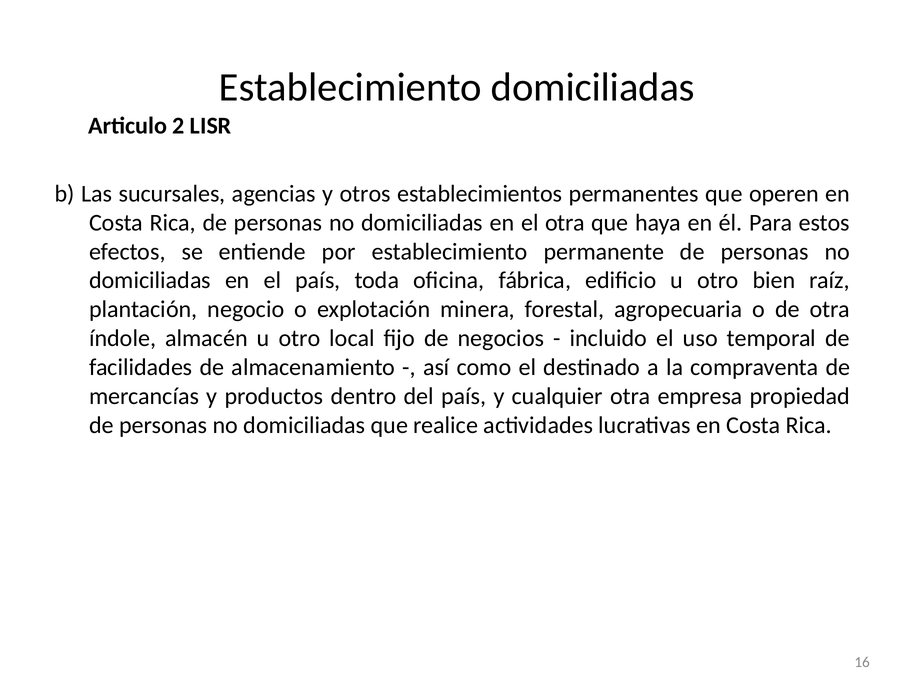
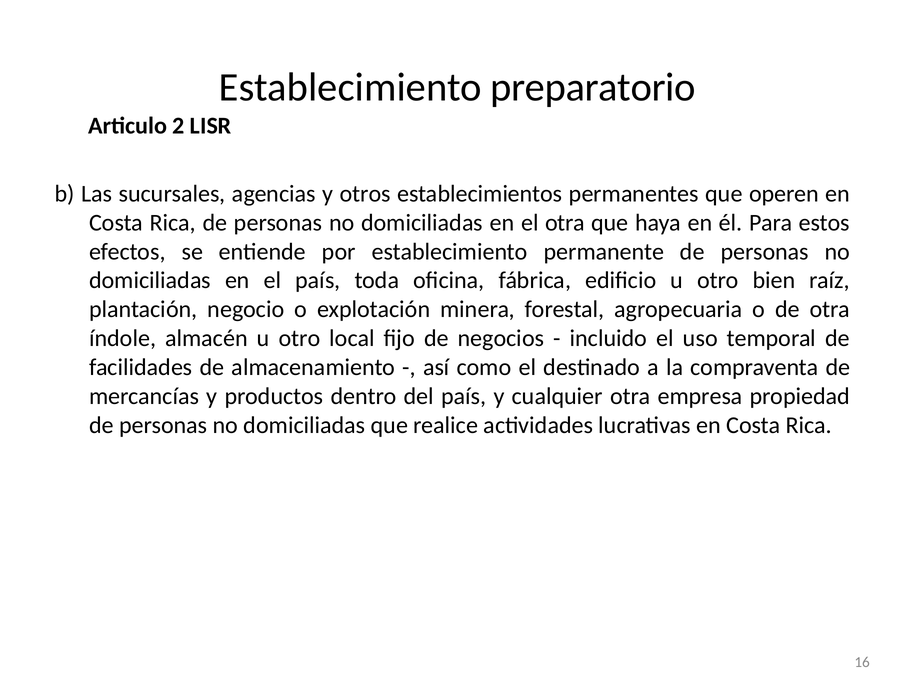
Establecimiento domiciliadas: domiciliadas -> preparatorio (593, 87)
